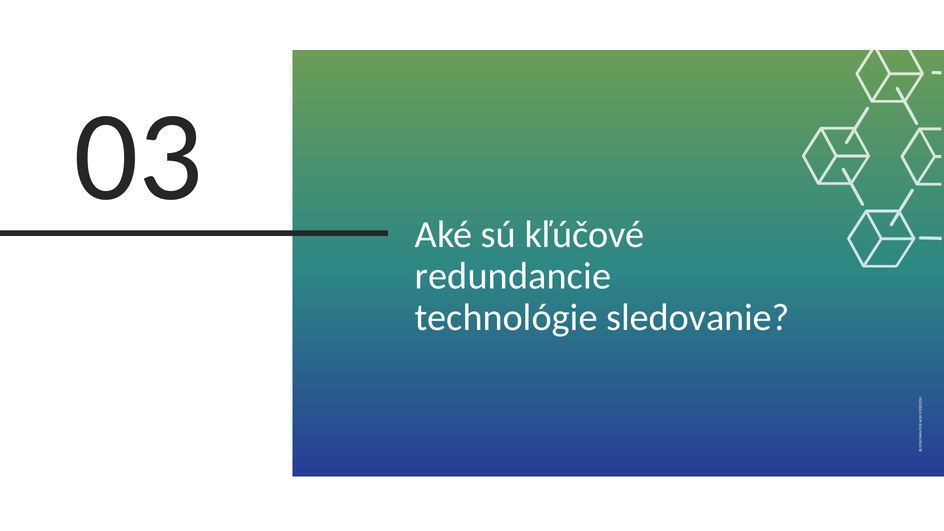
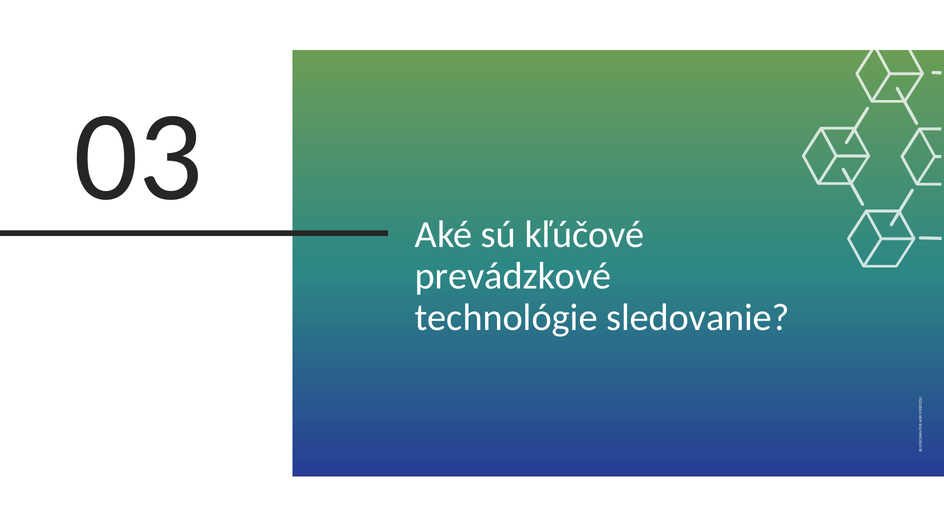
redundancie: redundancie -> prevádzkové (513, 276)
